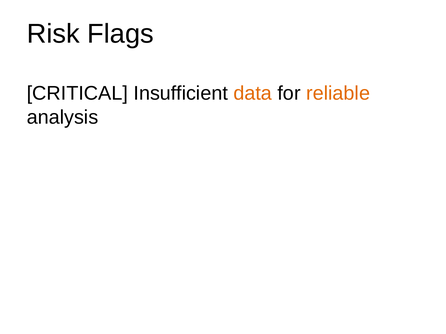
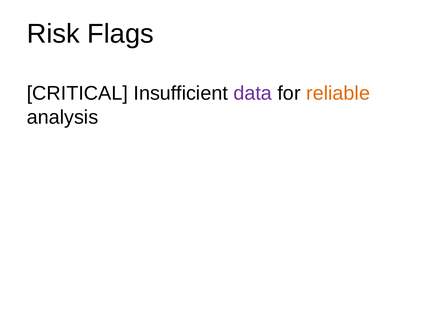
data colour: orange -> purple (253, 94)
